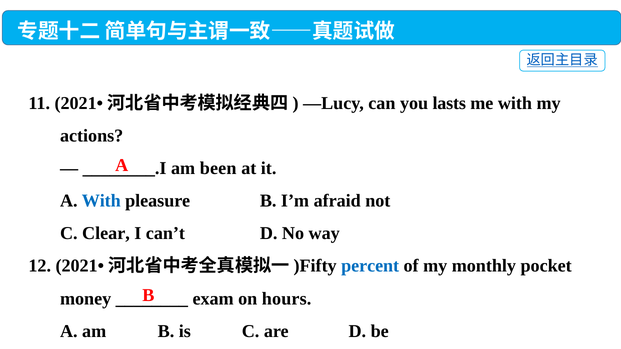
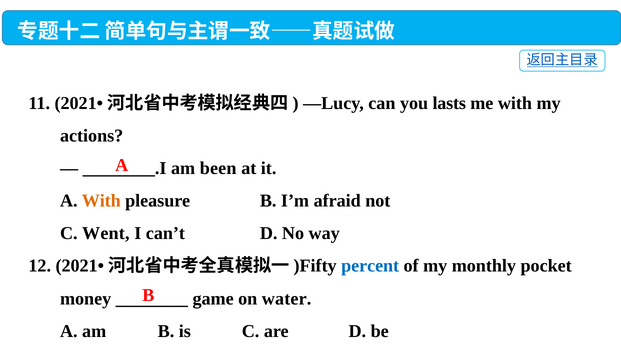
With colour: blue -> orange (101, 201)
Clear: Clear -> Went (106, 234)
exam: exam -> game (213, 299)
hours: hours -> water (287, 299)
